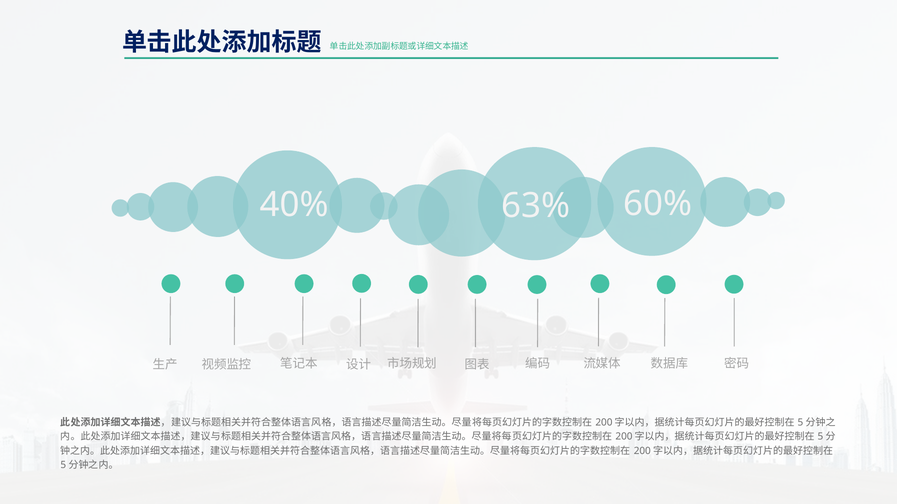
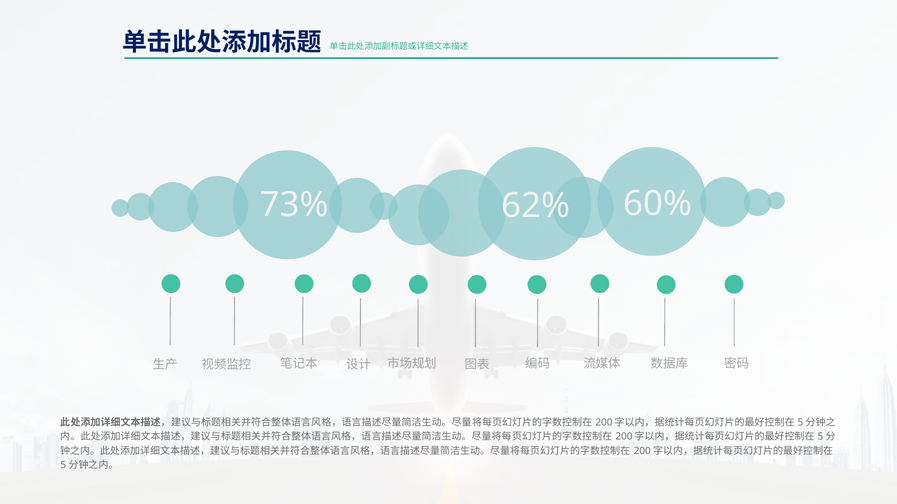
40%: 40% -> 73% (294, 205)
63%: 63% -> 62% (536, 206)
